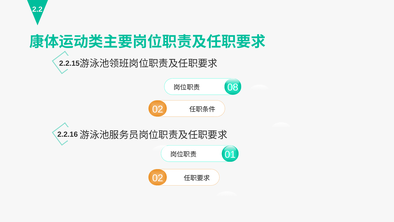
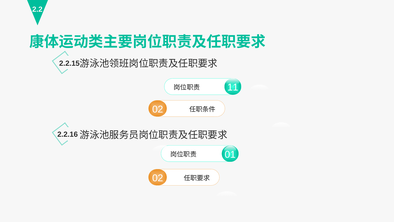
08: 08 -> 11 (233, 87)
